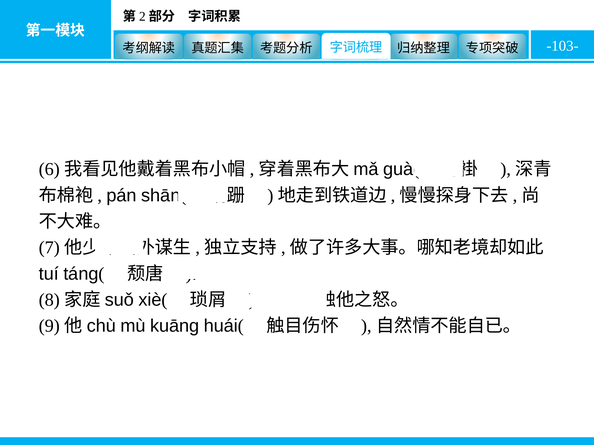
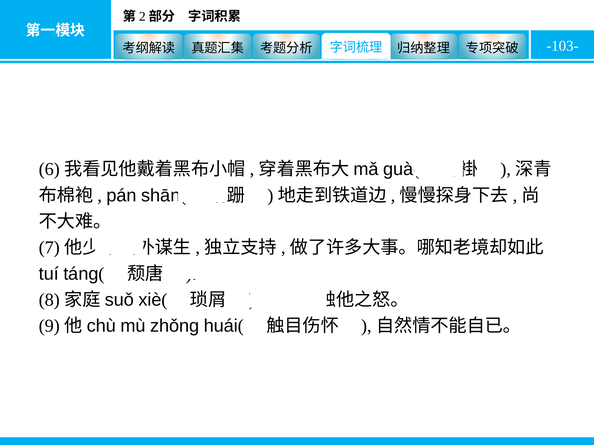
kuāng: kuāng -> zhǒng (175, 326)
